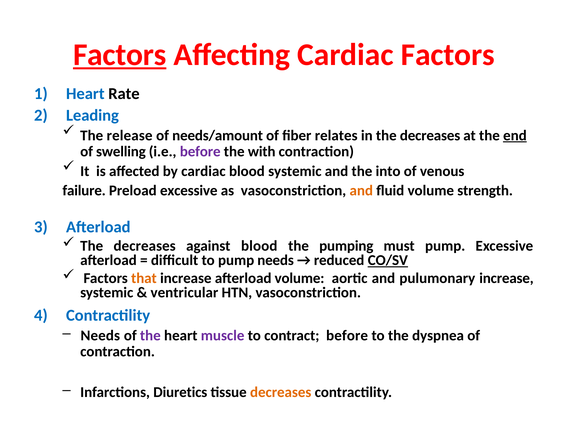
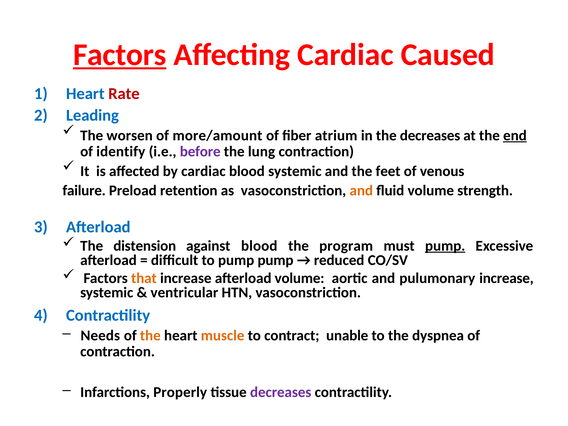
Cardiac Factors: Factors -> Caused (448, 55)
Rate colour: black -> red (124, 94)
release: release -> worsen (130, 135)
needs/amount: needs/amount -> more/amount (217, 135)
relates: relates -> atrium (336, 135)
swelling: swelling -> identify (121, 152)
with: with -> lung (262, 152)
into: into -> feet (388, 171)
Preload excessive: excessive -> retention (189, 191)
decreases: decreases -> distension (145, 246)
pumping: pumping -> program (346, 246)
pump underline: none -> present (445, 246)
pump needs: needs -> pump (276, 260)
CO/SV underline: present -> none (388, 260)
the colour: purple -> orange (150, 335)
muscle colour: purple -> orange (223, 335)
contract before: before -> unable (347, 335)
Diuretics: Diuretics -> Properly (180, 392)
decreases colour: orange -> purple (281, 392)
